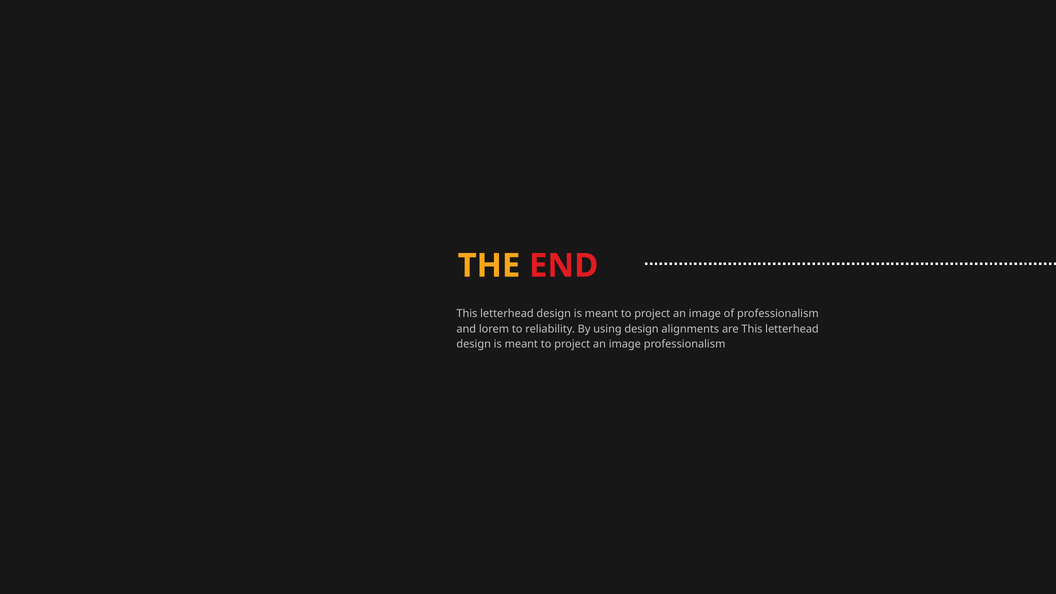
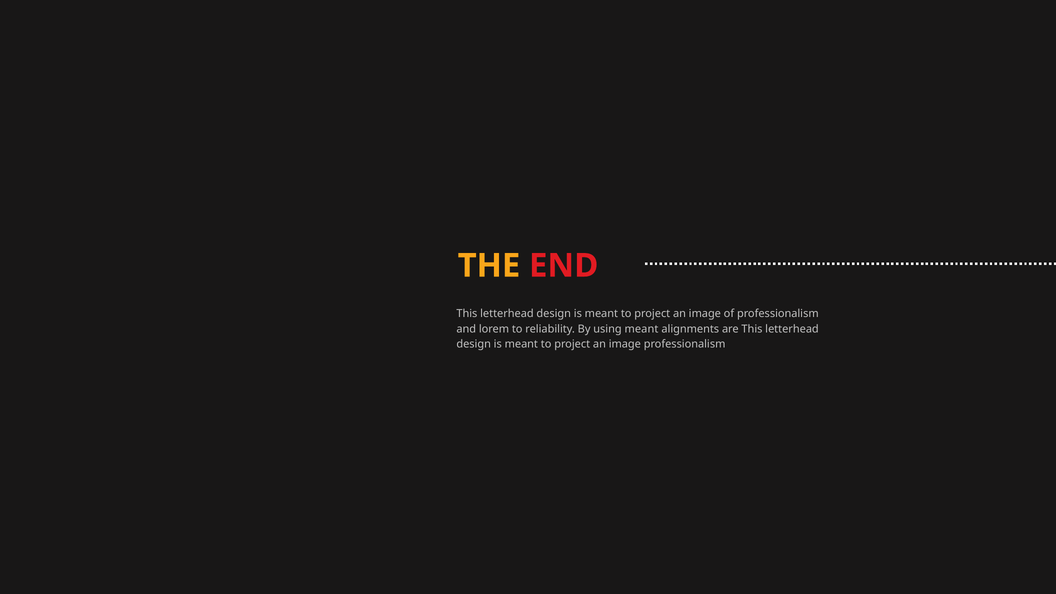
using design: design -> meant (641, 329)
